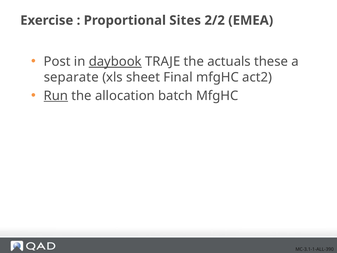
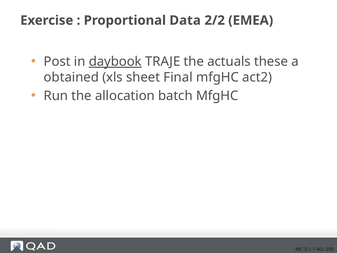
Sites: Sites -> Data (185, 20)
separate: separate -> obtained (71, 77)
Run underline: present -> none (56, 96)
